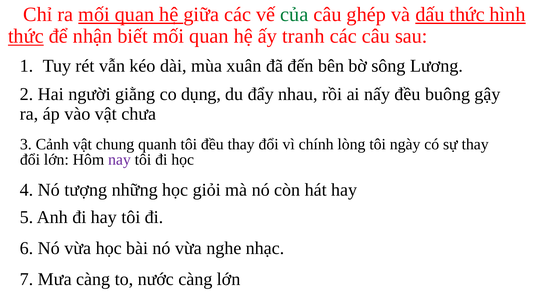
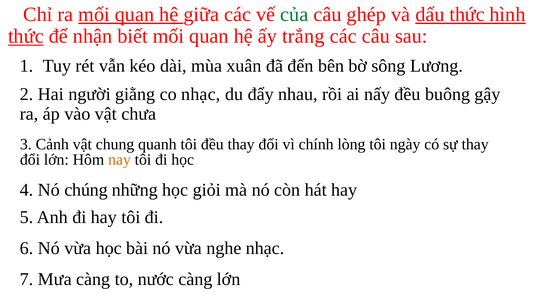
tranh: tranh -> trắng (303, 36)
co dụng: dụng -> nhạc (201, 94)
nay colour: purple -> orange (119, 159)
tượng: tượng -> chúng (86, 190)
